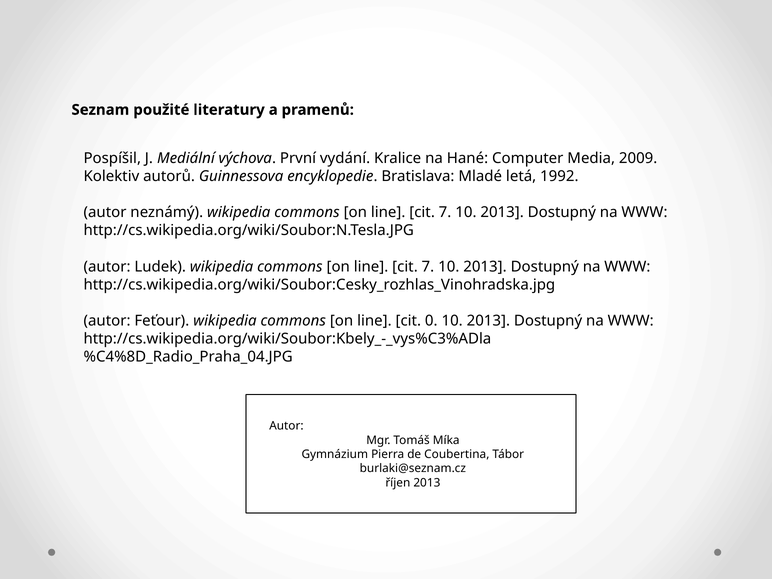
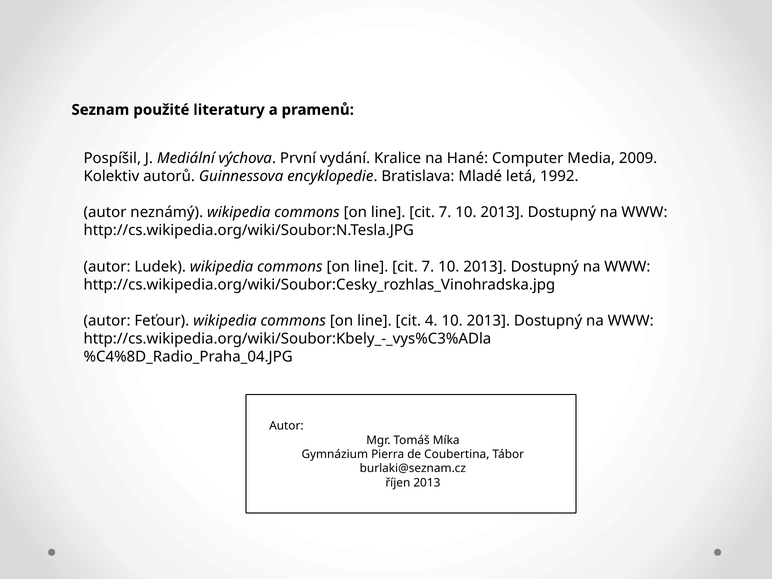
0: 0 -> 4 (431, 321)
